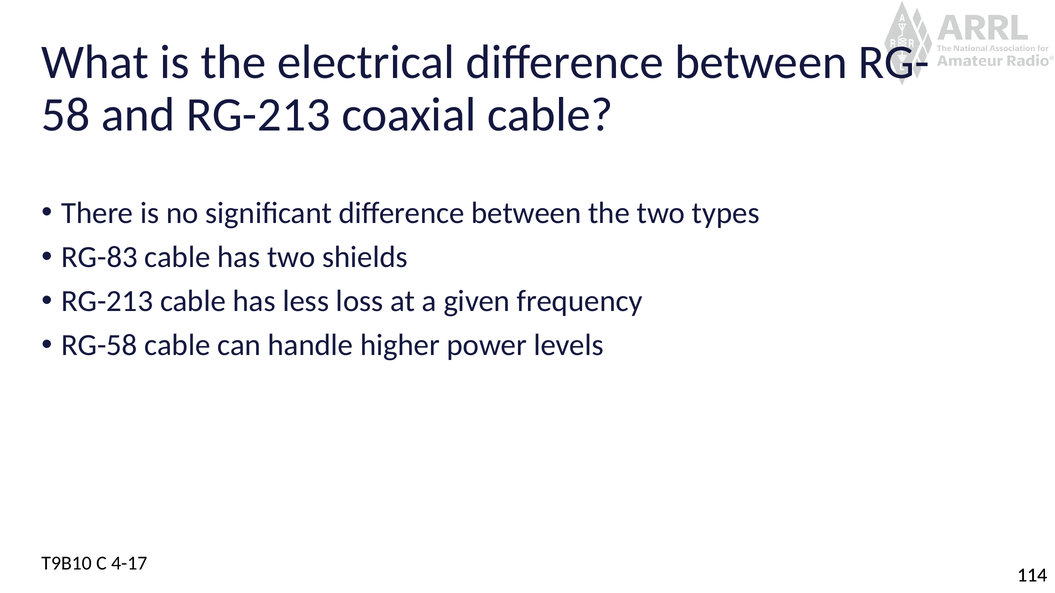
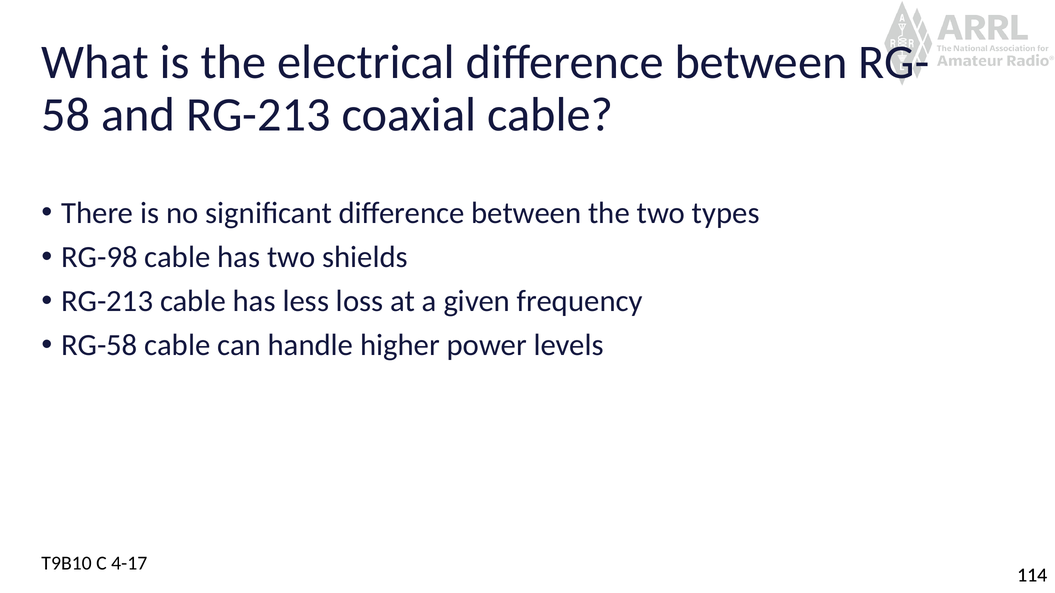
RG-83: RG-83 -> RG-98 (99, 257)
